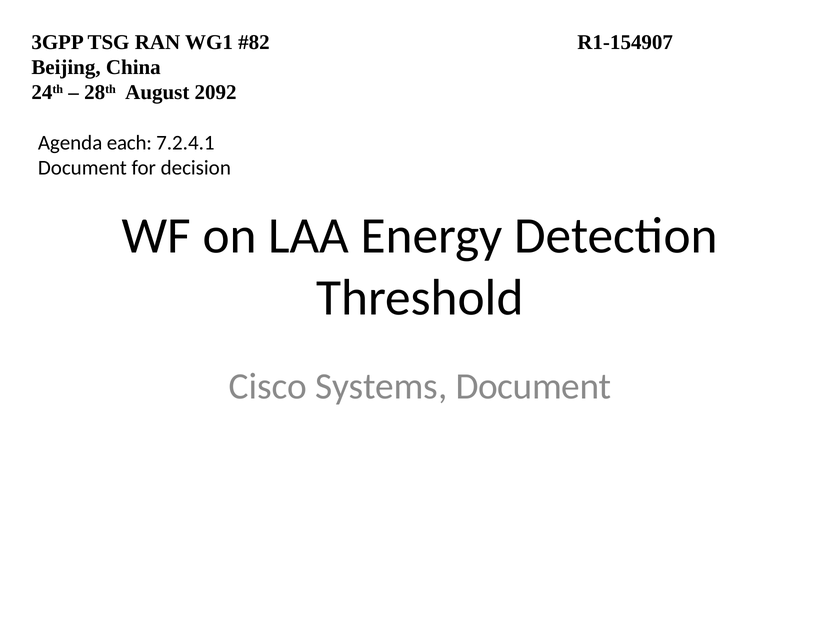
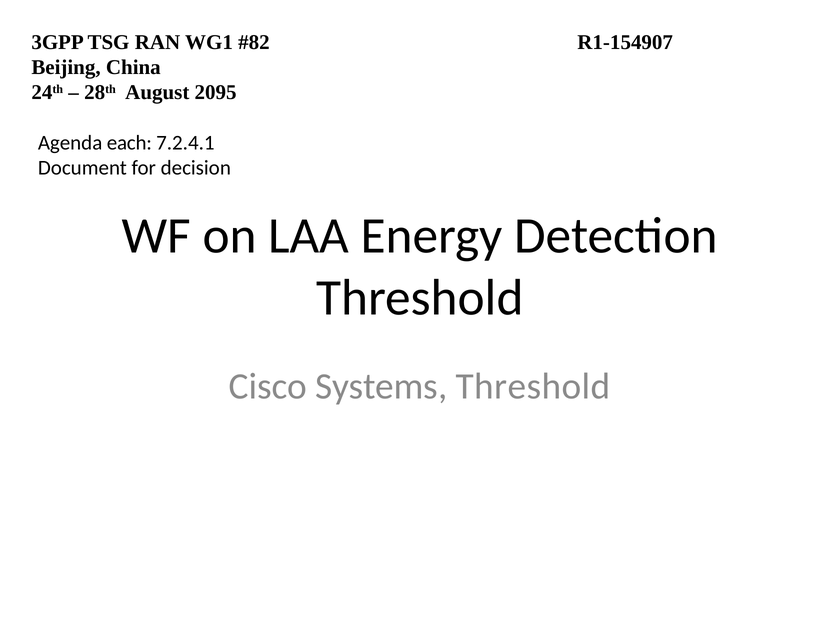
2092: 2092 -> 2095 (216, 93)
Systems Document: Document -> Threshold (533, 386)
